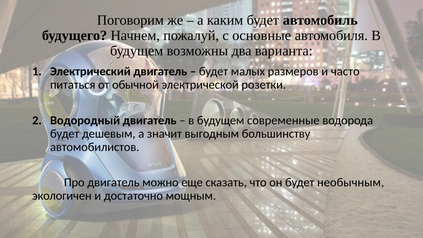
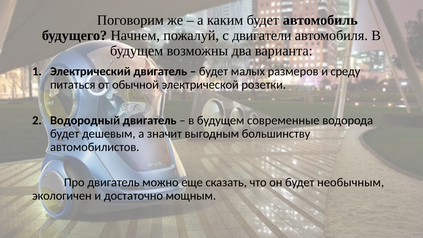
основные: основные -> двигатели (262, 36)
часто: часто -> среду (345, 72)
